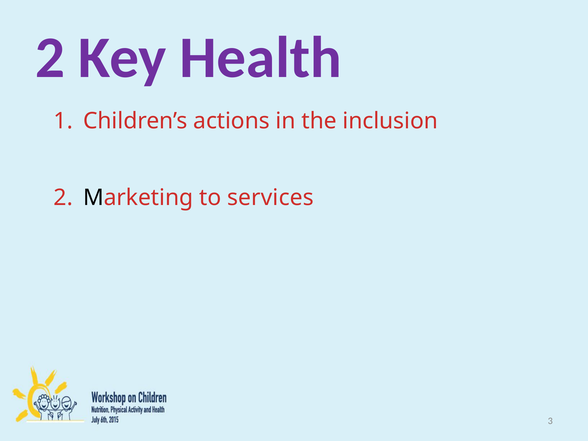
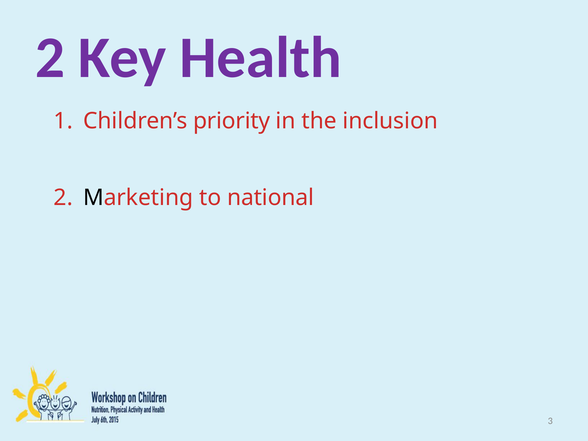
actions: actions -> priority (232, 121)
services: services -> national (271, 198)
